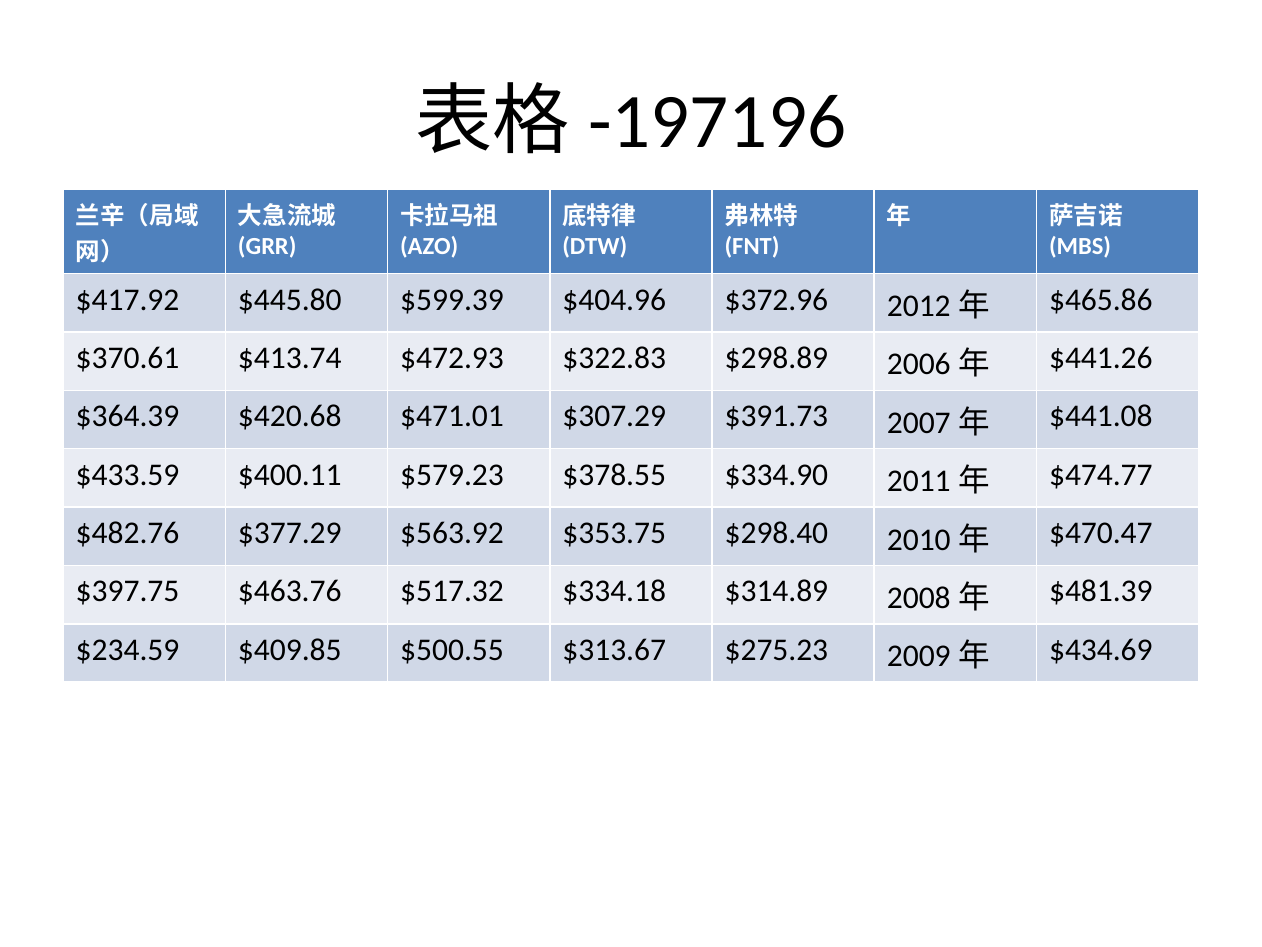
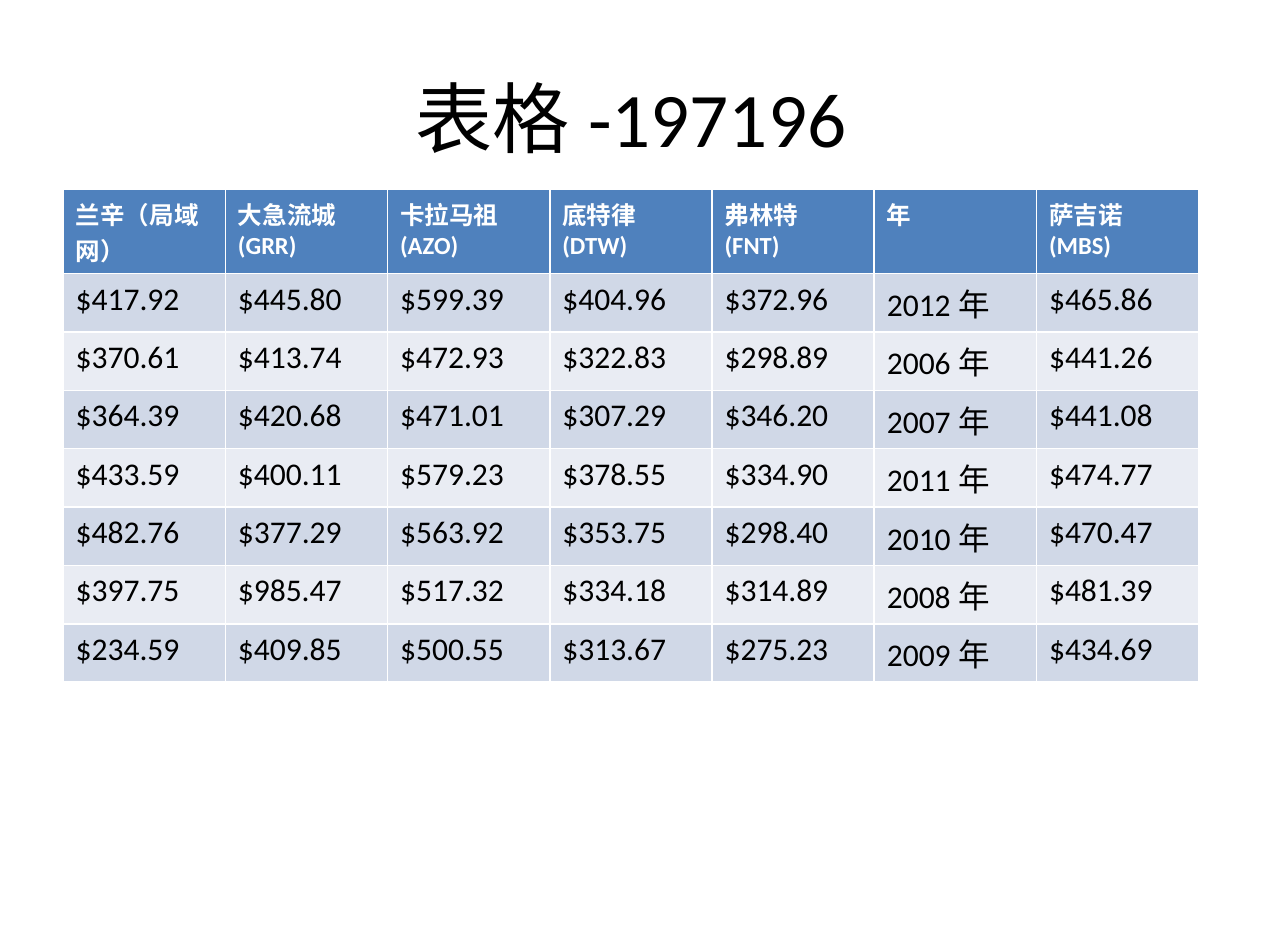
$391.73: $391.73 -> $346.20 (776, 416)
$463.76: $463.76 -> $985.47 (290, 591)
